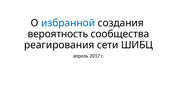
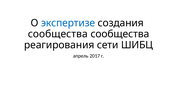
избранной: избранной -> экспертизе (68, 23)
вероятность: вероятность -> сообщества (58, 34)
